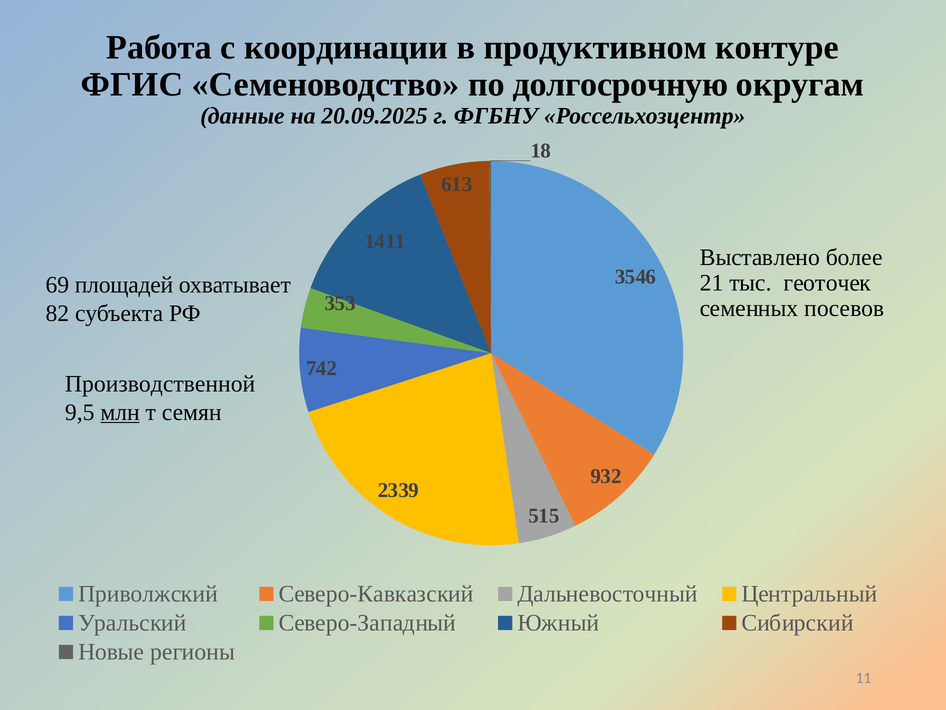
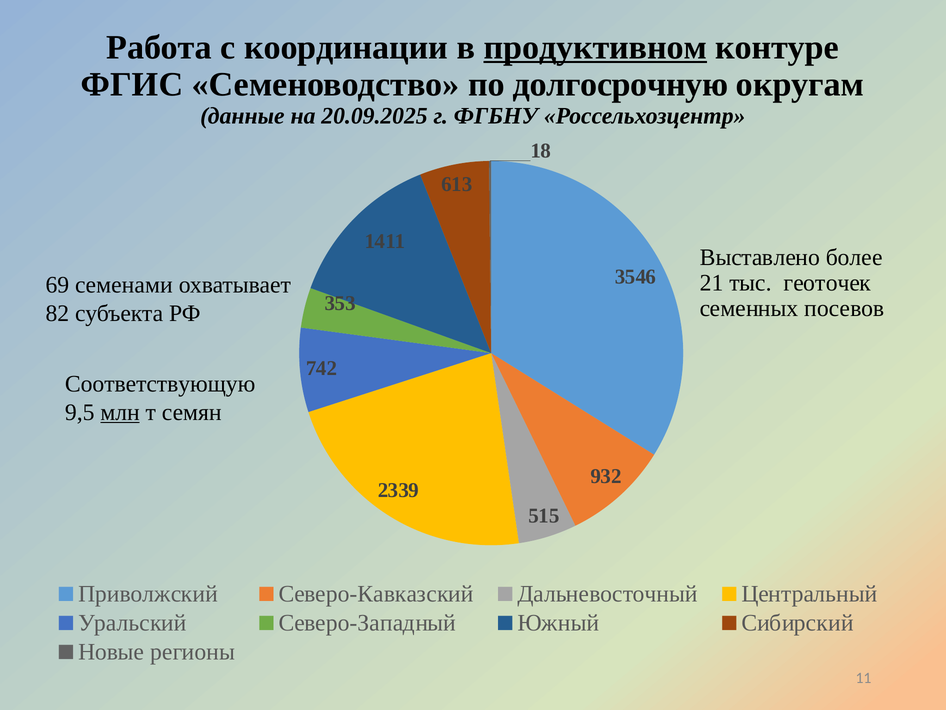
продуктивном underline: none -> present (595, 47)
площадей: площадей -> семенами (124, 285)
Производственной: Производственной -> Соответствующую (160, 384)
